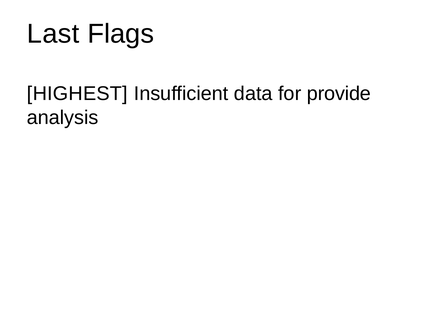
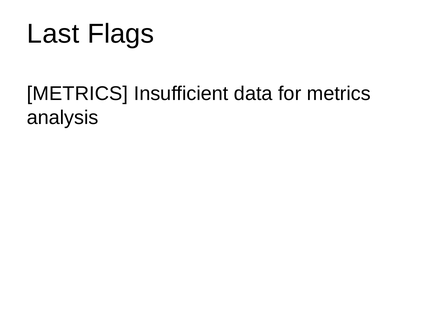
HIGHEST: HIGHEST -> METRICS (77, 94)
for provide: provide -> metrics (339, 94)
